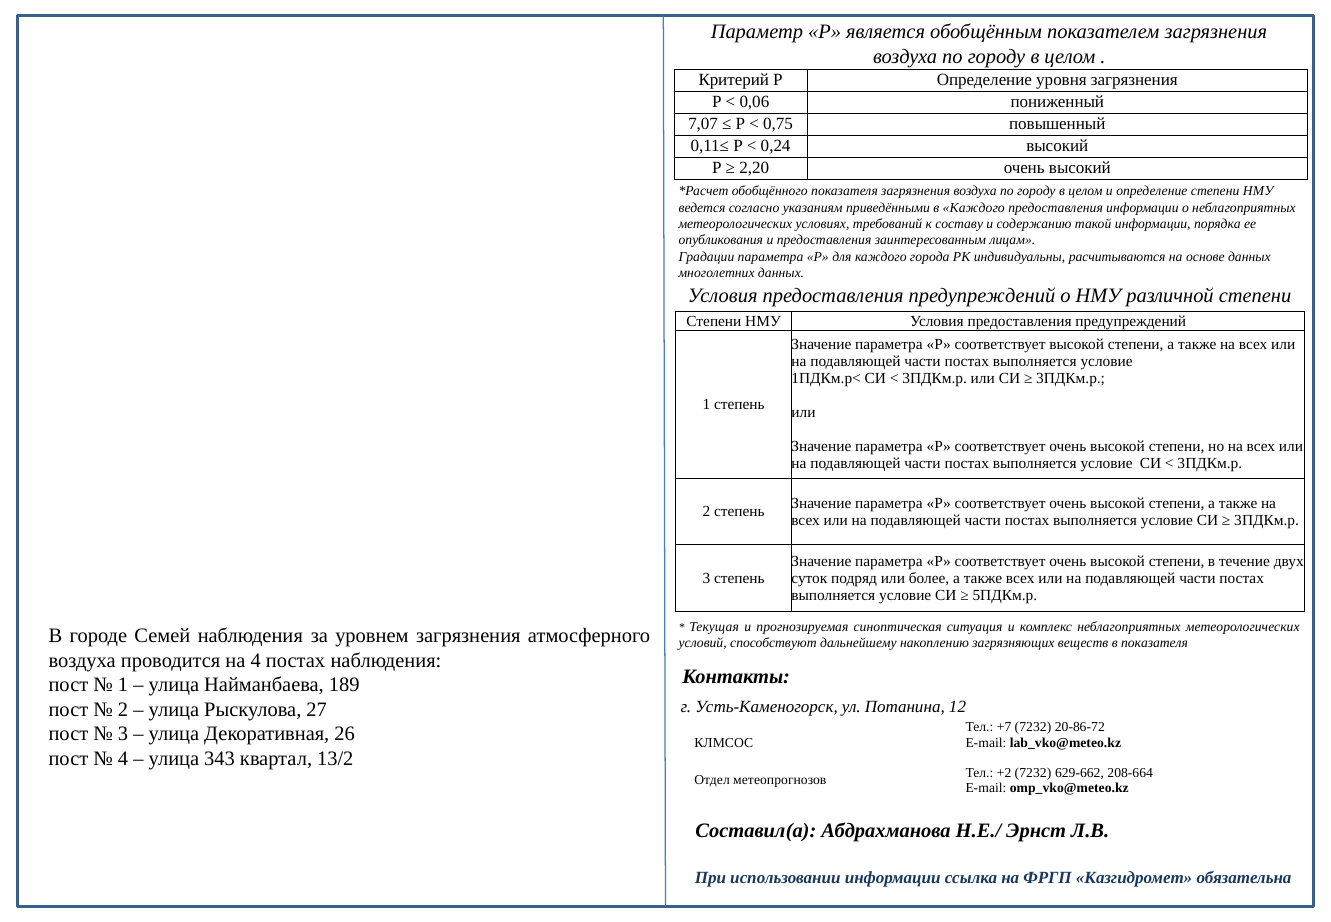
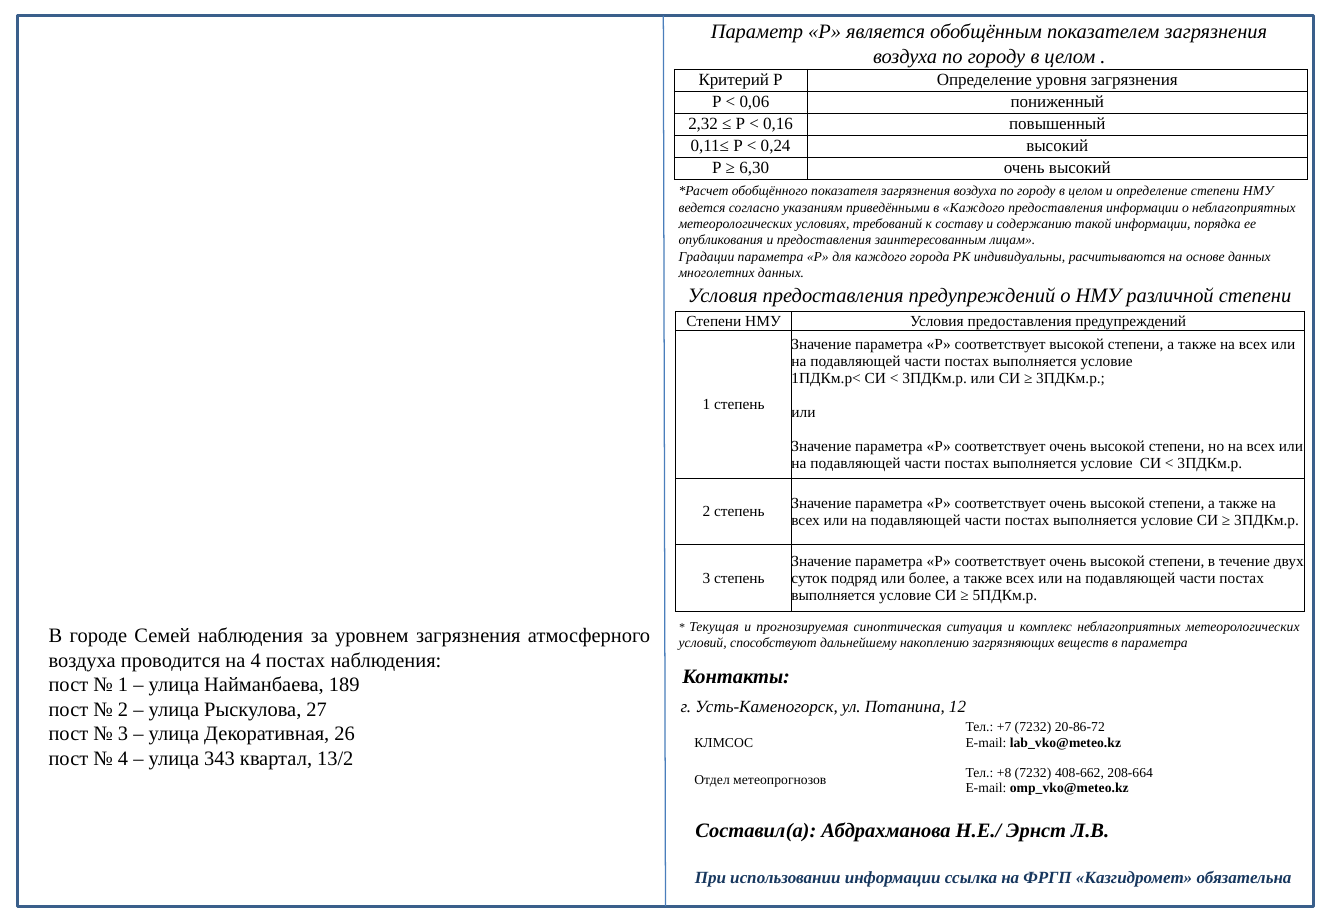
7,07: 7,07 -> 2,32 (703, 124)
0,75: 0,75 -> 0,16 (778, 124)
2,20: 2,20 -> 6,30 (754, 168)
в показателя: показателя -> параметра (1154, 642)
+2: +2 -> +8 (1004, 772)
629-662: 629-662 -> 408-662 (1079, 772)
